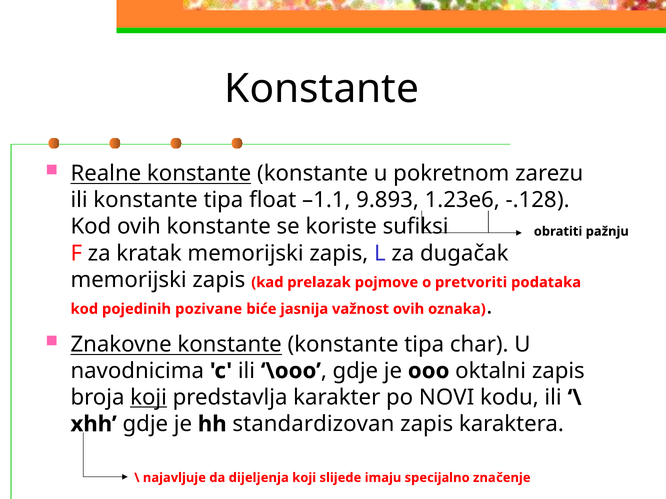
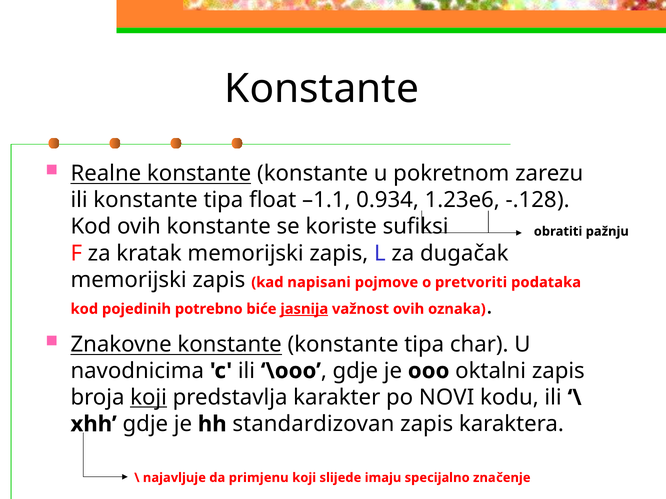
9.893: 9.893 -> 0.934 (388, 200)
prelazak: prelazak -> napisani (319, 283)
pozivane: pozivane -> potrebno (209, 309)
jasnija underline: none -> present (304, 309)
dijeljenja: dijeljenja -> primjenu (259, 478)
